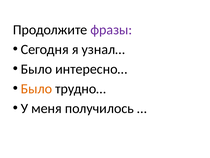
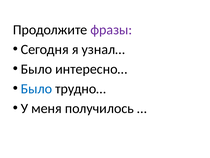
Было colour: orange -> blue (36, 88)
